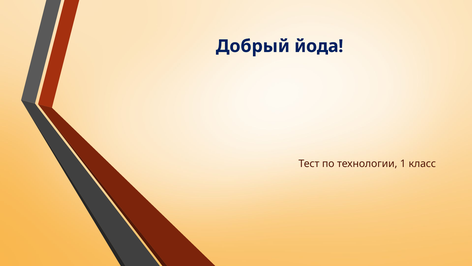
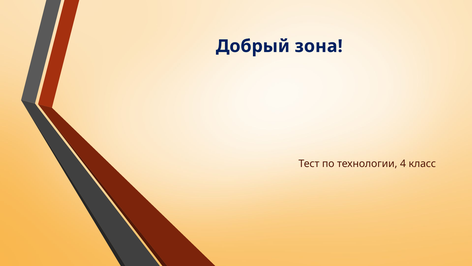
йода: йода -> зона (319, 46)
1: 1 -> 4 (403, 163)
